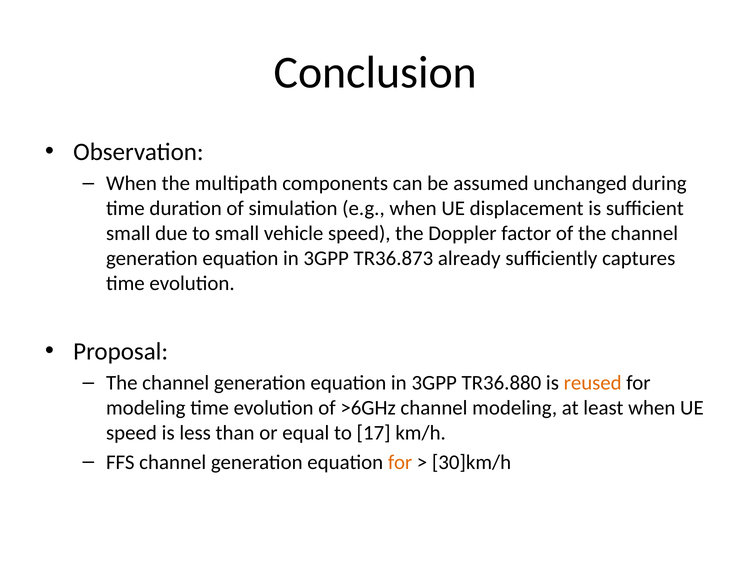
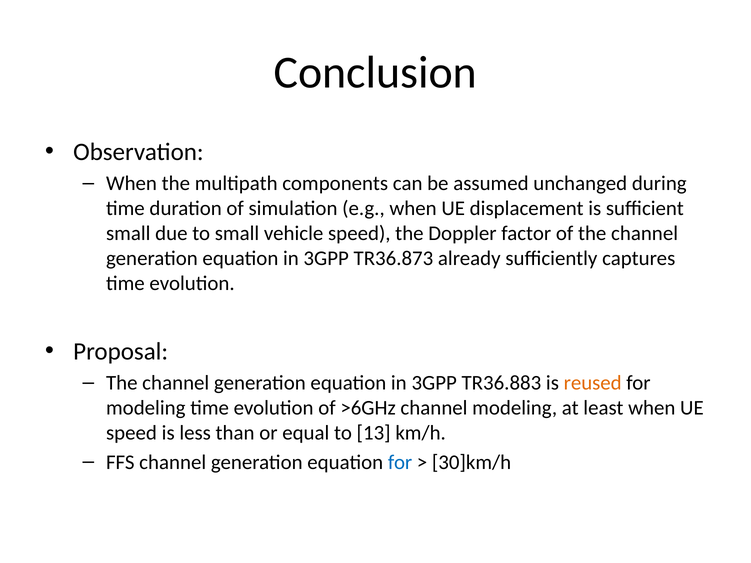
TR36.880: TR36.880 -> TR36.883 (501, 383)
17: 17 -> 13 (374, 433)
for colour: orange -> blue (400, 462)
